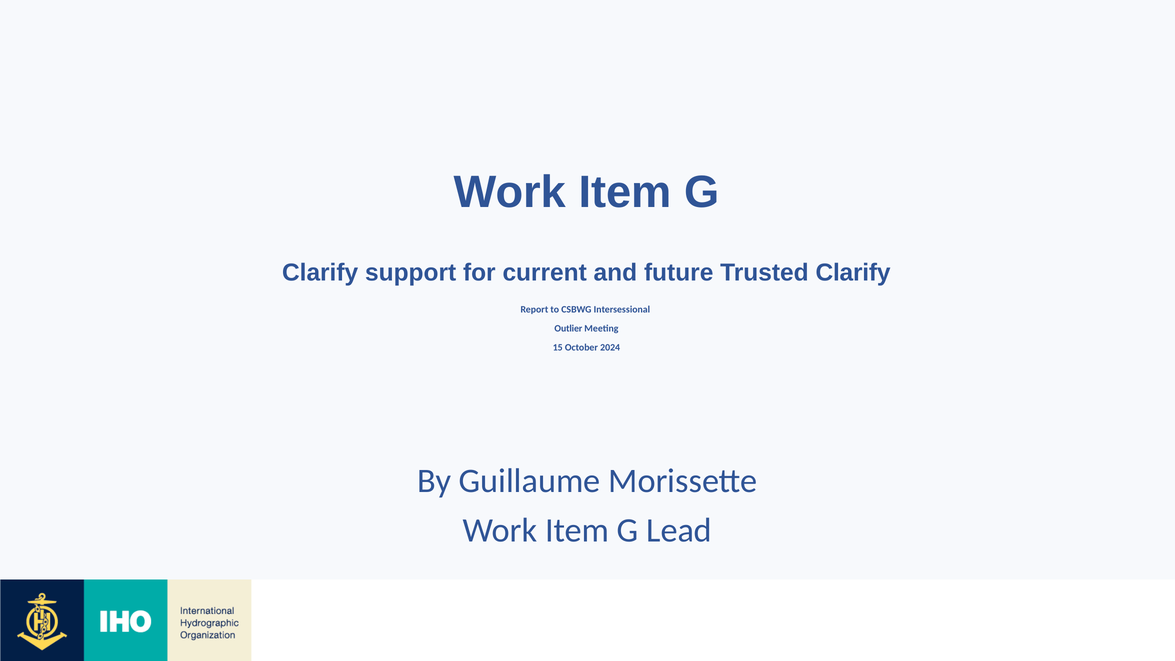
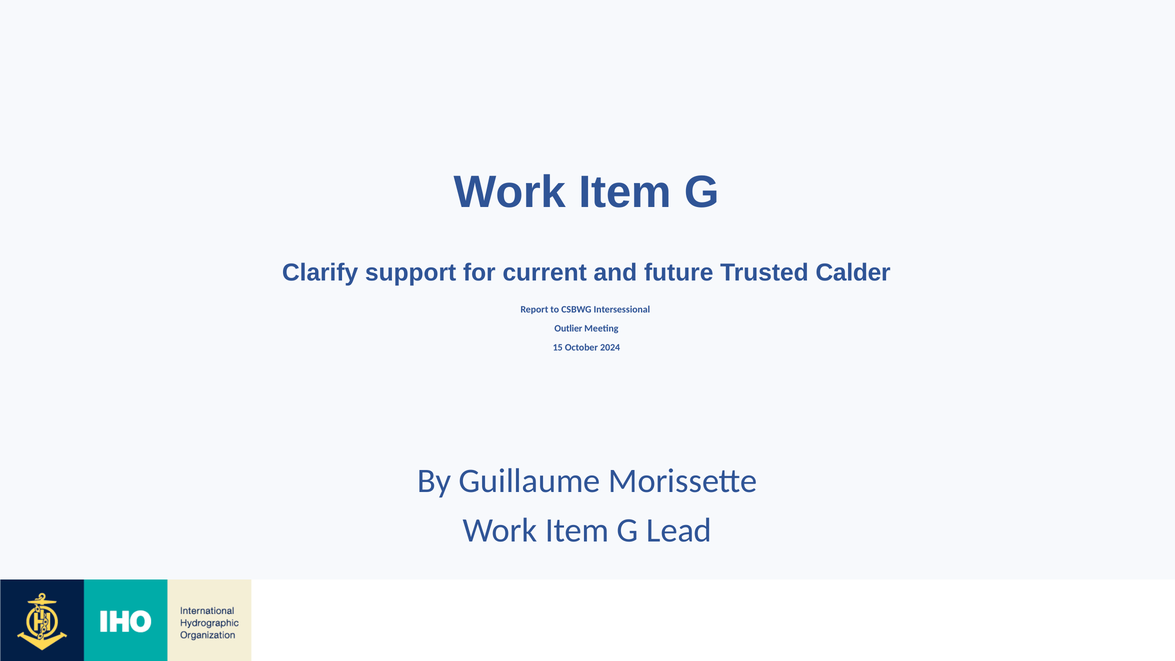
Trusted Clarify: Clarify -> Calder (853, 273)
